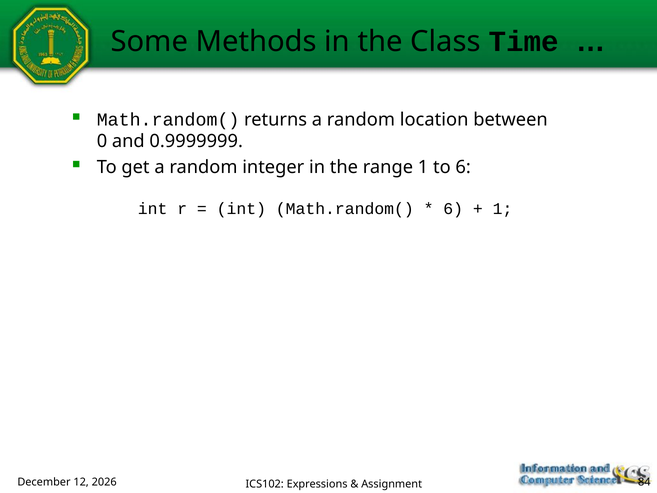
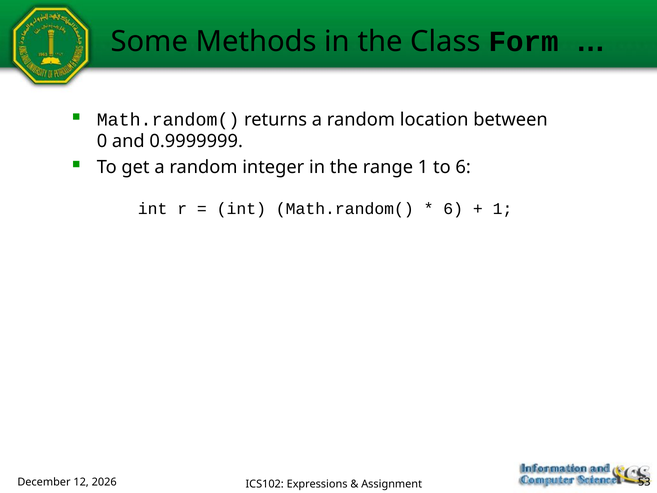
Time: Time -> Form (524, 41)
84: 84 -> 53 (644, 482)
